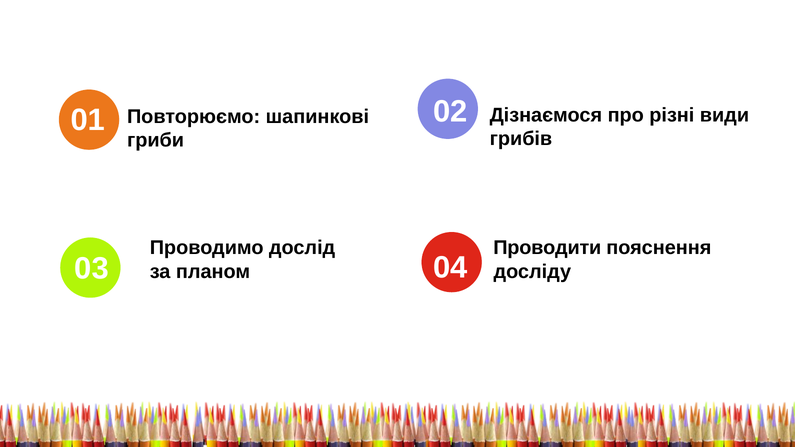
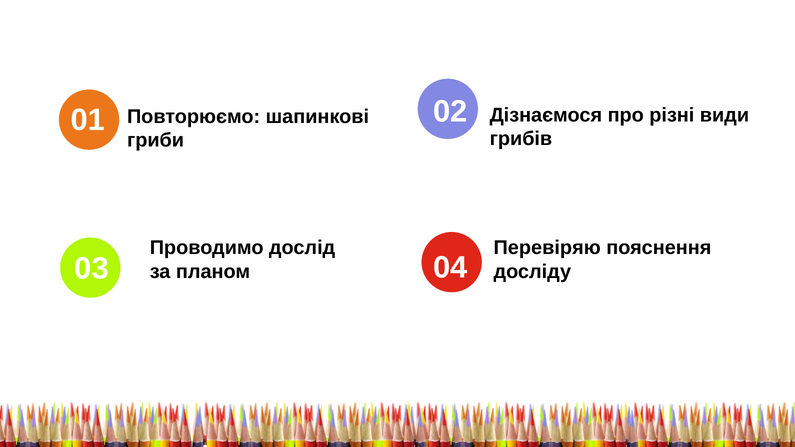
Проводити: Проводити -> Перевіряю (547, 248)
